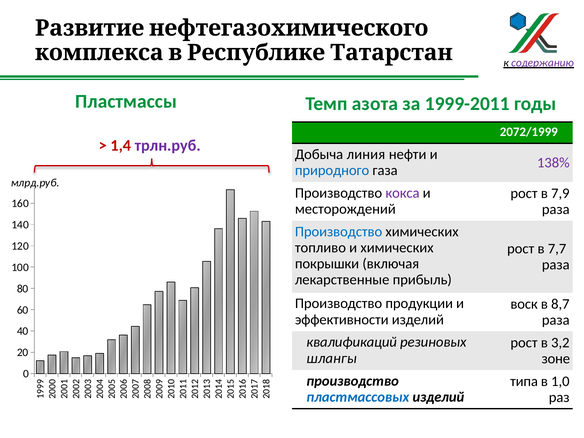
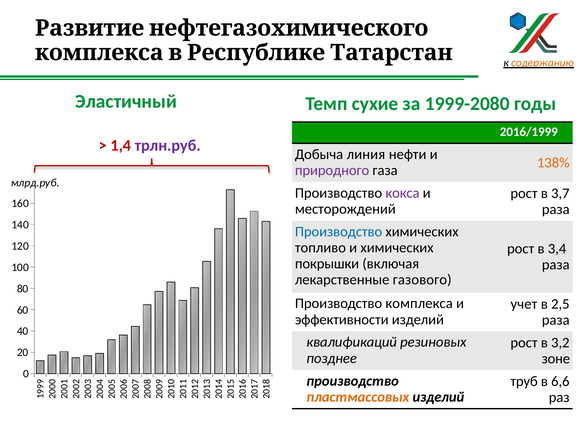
содержанию colour: purple -> orange (542, 63)
Пластмассы: Пластмассы -> Эластичный (126, 102)
азота: азота -> сухие (375, 104)
1999-2011: 1999-2011 -> 1999-2080 (467, 104)
2072/1999: 2072/1999 -> 2016/1999 (529, 132)
138% colour: purple -> orange (553, 163)
природного colour: blue -> purple (332, 170)
7,9: 7,9 -> 3,7 (560, 193)
7,7: 7,7 -> 3,4 (557, 249)
прибыль: прибыль -> газового (422, 280)
продукции: продукции -> комплекса (419, 304)
воск: воск -> учет (524, 304)
8,7: 8,7 -> 2,5 (560, 304)
шлангы: шлангы -> позднее (332, 358)
типа: типа -> труб (524, 381)
1,0: 1,0 -> 6,6 (560, 381)
пластмассовых colour: blue -> orange (358, 397)
